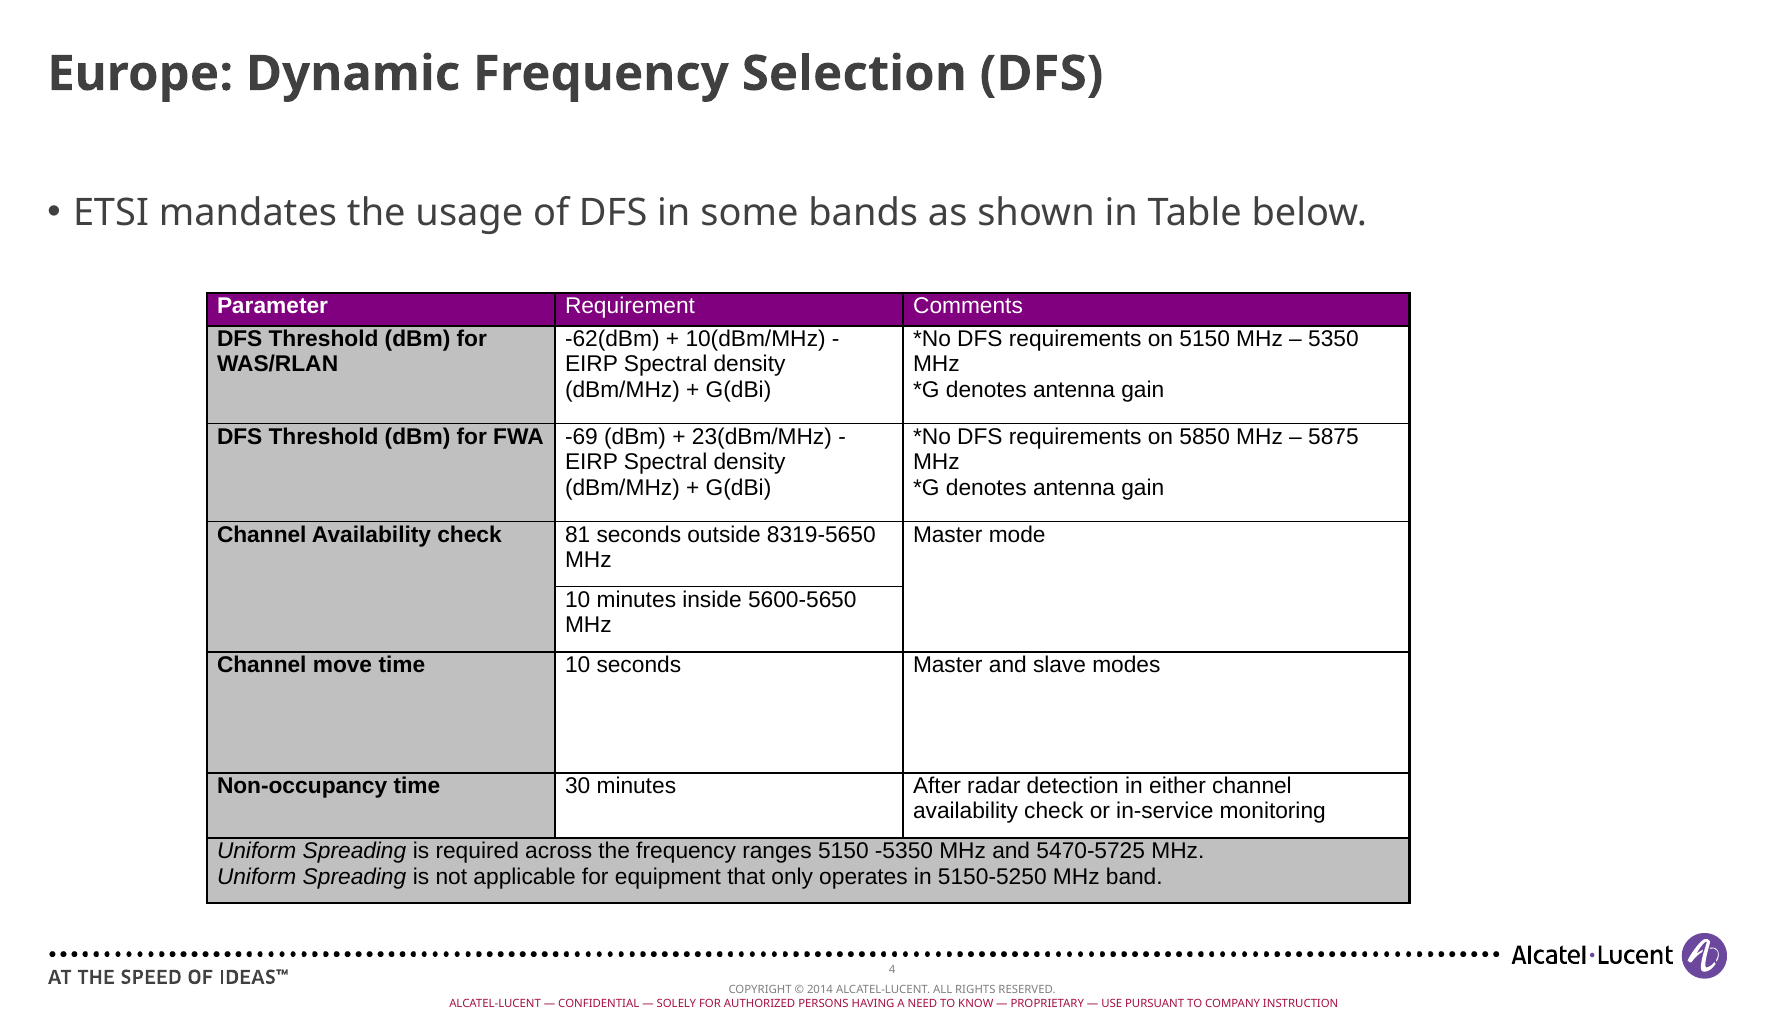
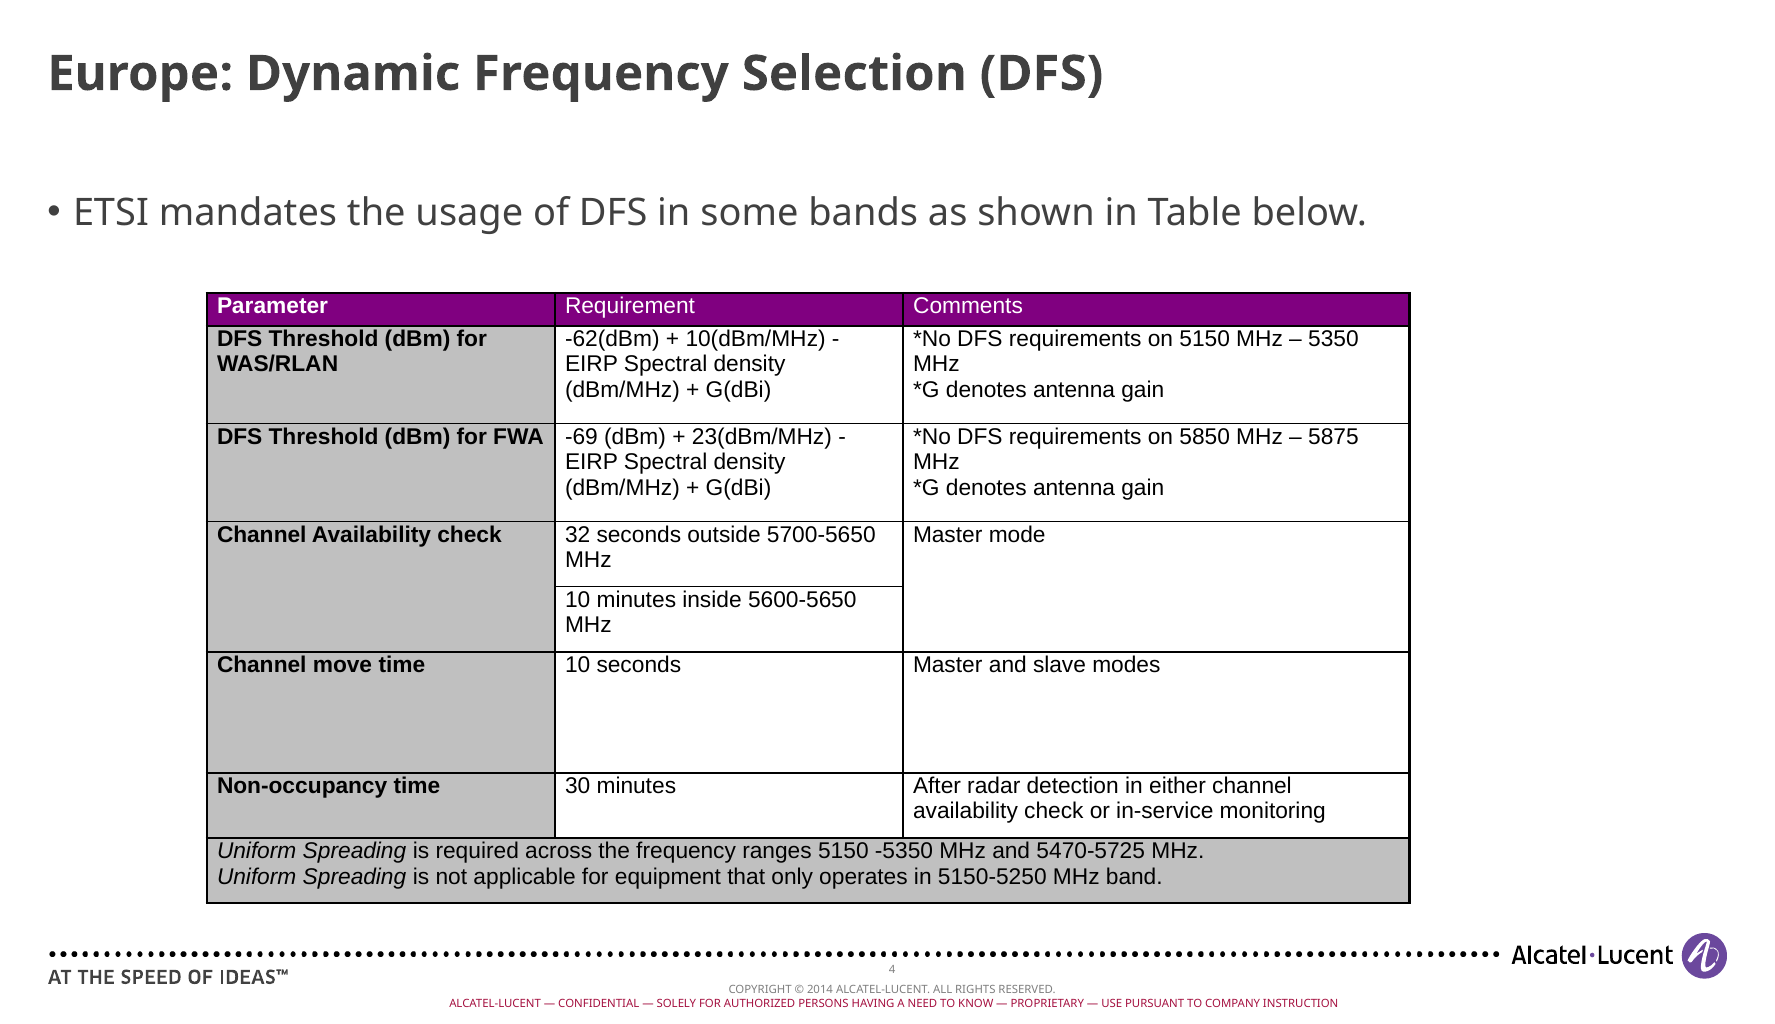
81: 81 -> 32 (578, 535)
8319-5650: 8319-5650 -> 5700-5650 (821, 535)
